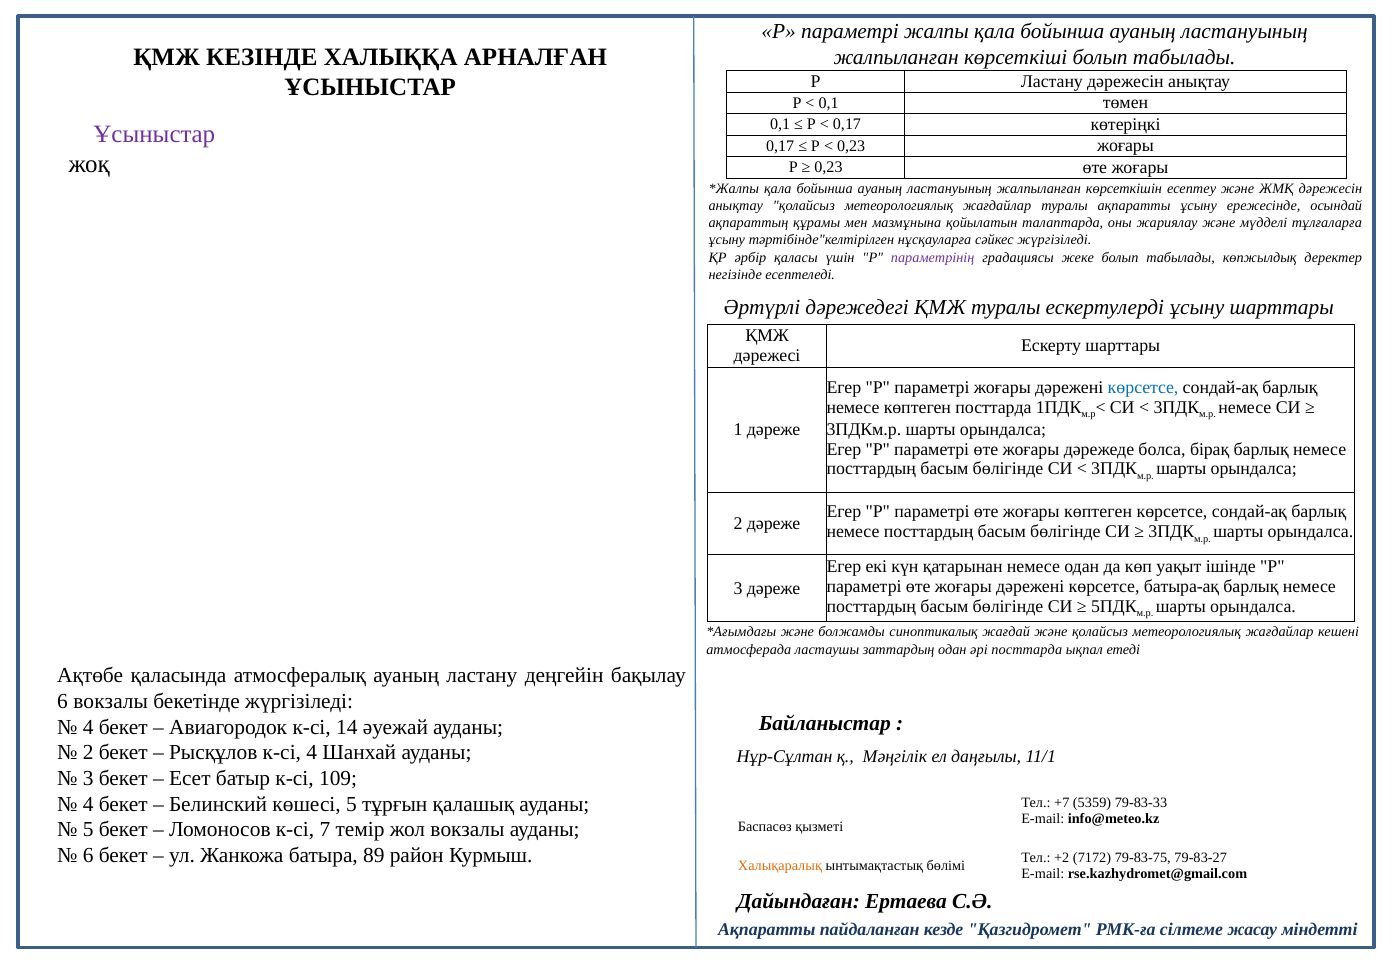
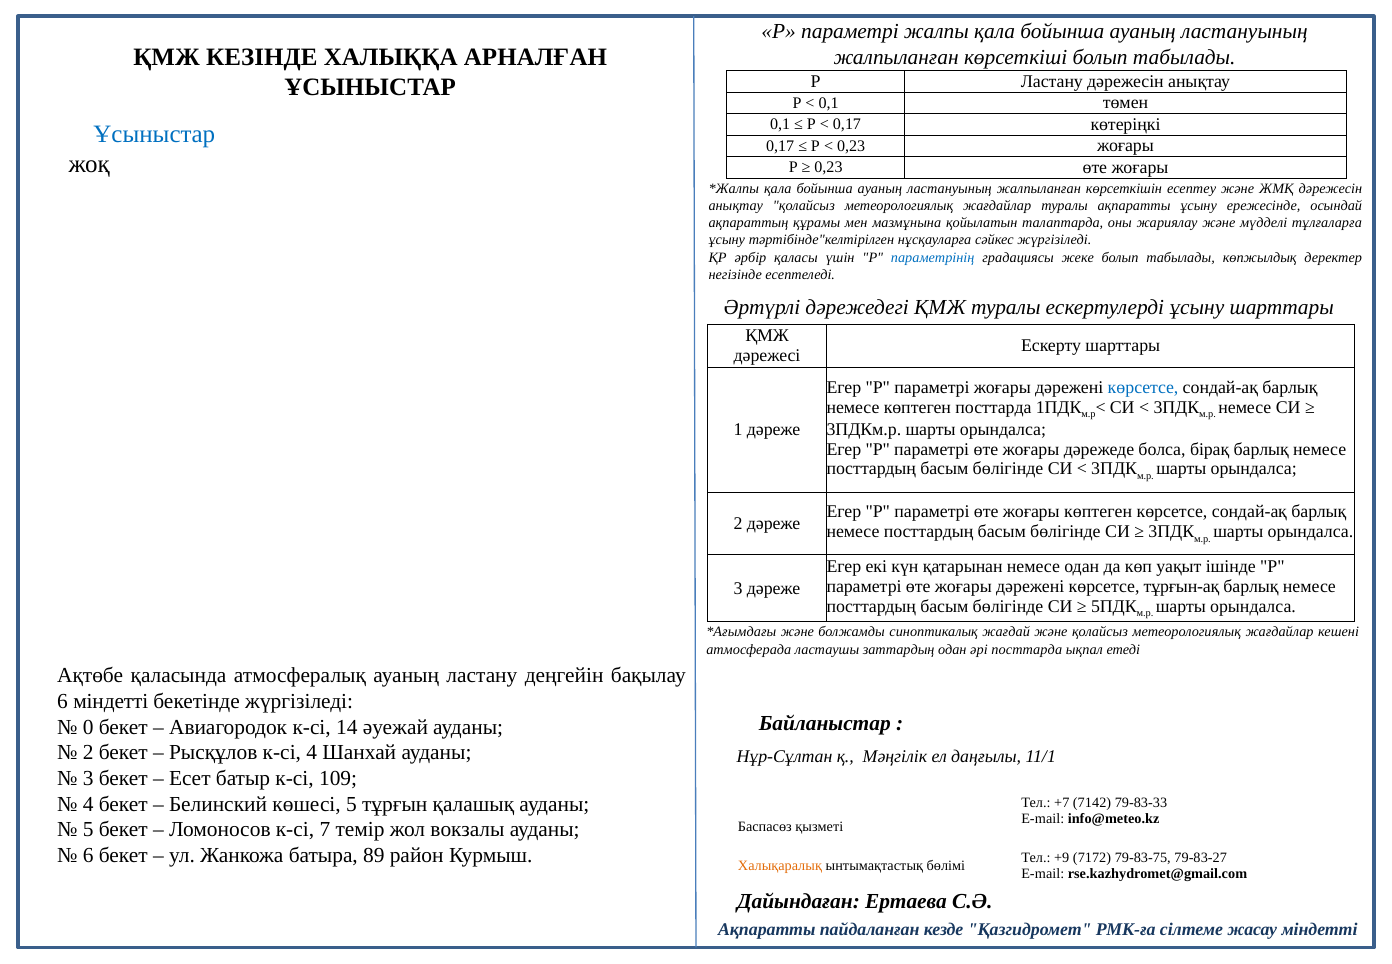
Ұсыныстар colour: purple -> blue (154, 134)
параметрінің colour: purple -> blue (933, 257)
батыра-ақ: батыра-ақ -> тұрғын-ақ (1182, 587)
6 вокзалы: вокзалы -> міндетті (111, 701)
4: 4 -> 0 (88, 727)
5359: 5359 -> 7142 (1092, 802)
+2: +2 -> +9 (1062, 858)
